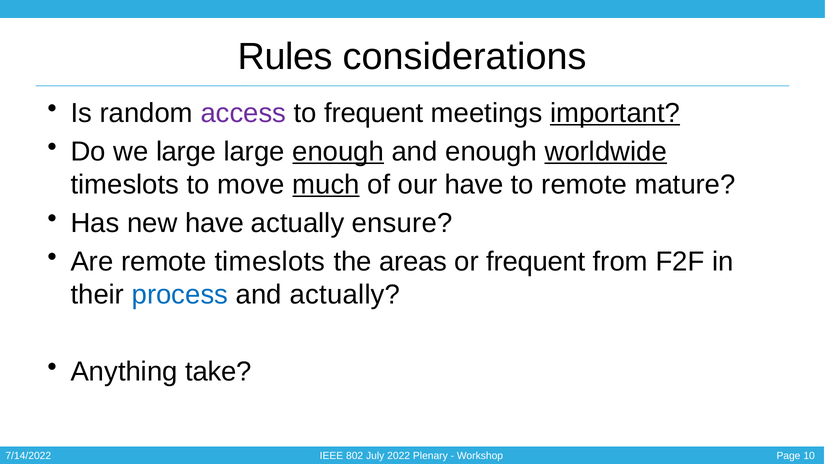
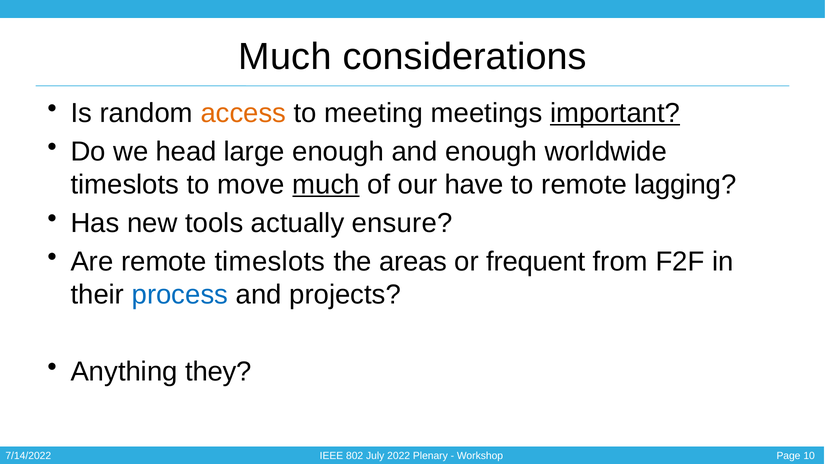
Rules: Rules -> Much (285, 57)
access colour: purple -> orange (243, 113)
to frequent: frequent -> meeting (374, 113)
we large: large -> head (186, 151)
enough underline: present -> none (338, 151)
worldwide underline: present -> none (606, 151)
mature: mature -> lagging (685, 184)
new have: have -> tools (214, 223)
and actually: actually -> projects (345, 294)
take: take -> they (218, 372)
